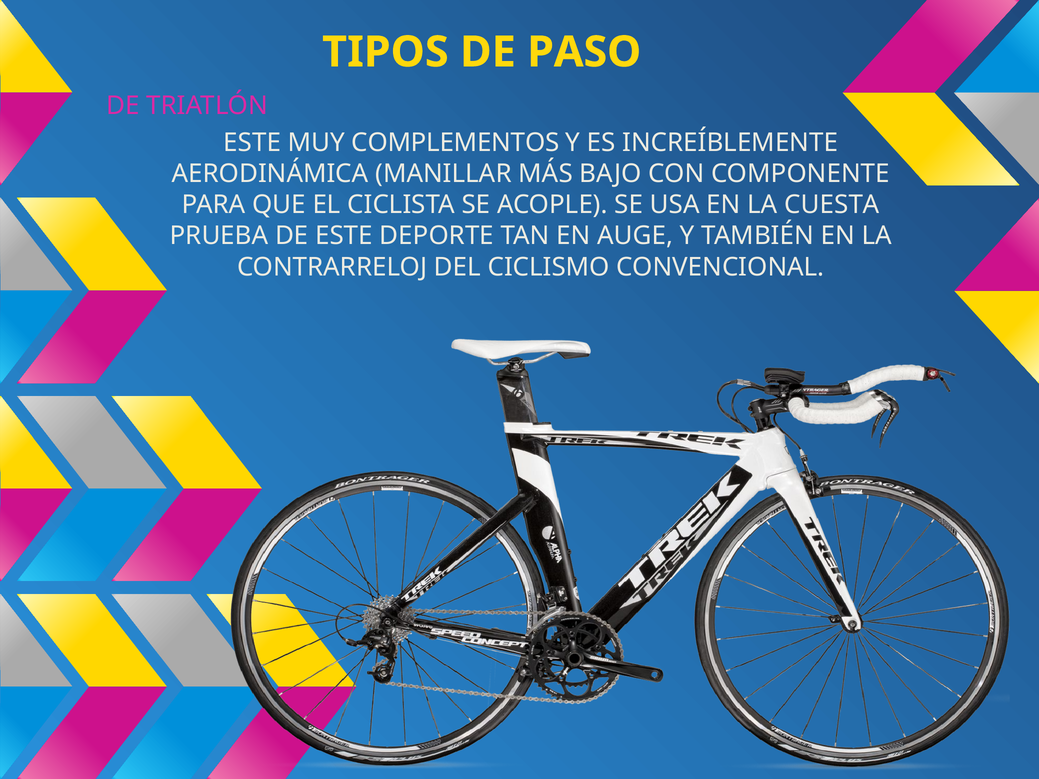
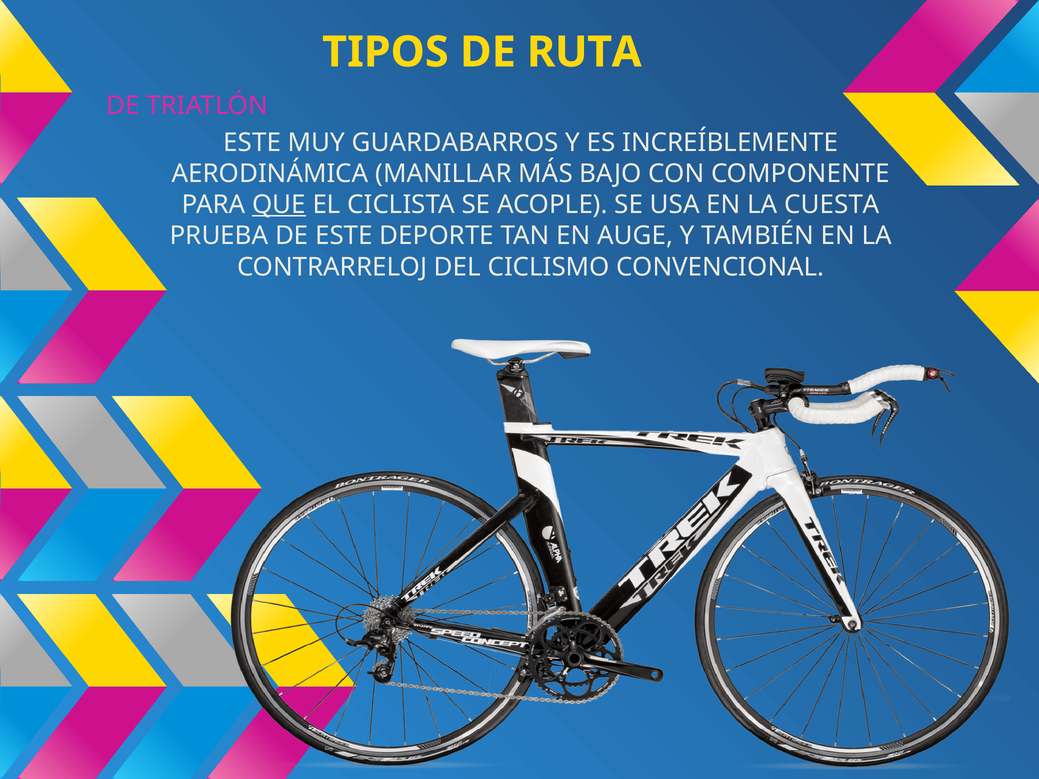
PASO: PASO -> RUTA (584, 52)
COMPLEMENTOS: COMPLEMENTOS -> GUARDABARROS (455, 142)
QUE underline: none -> present (279, 205)
